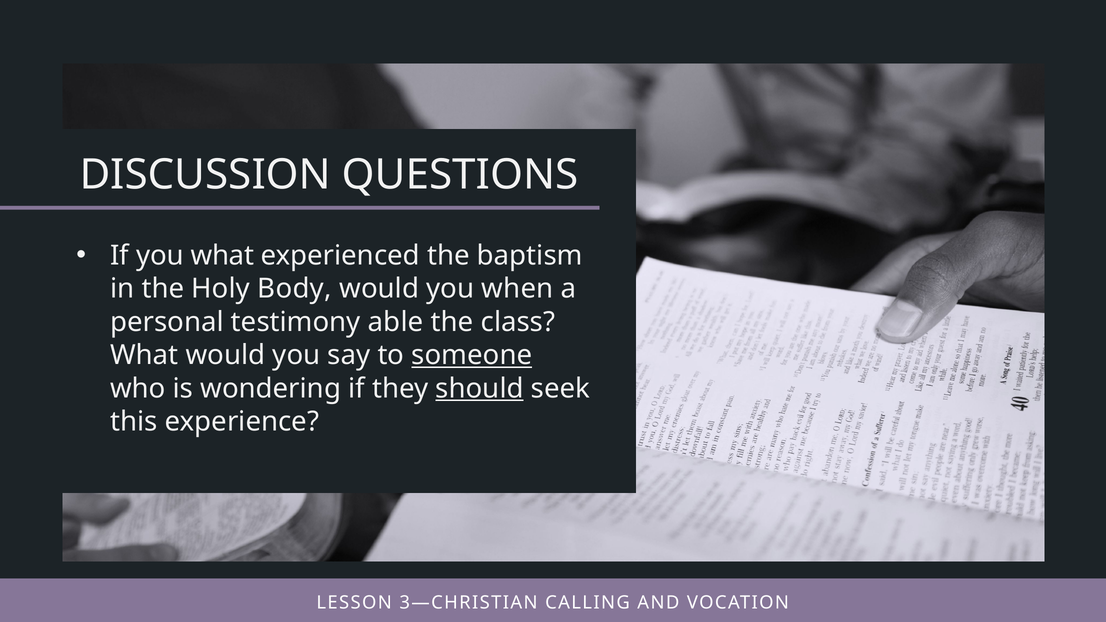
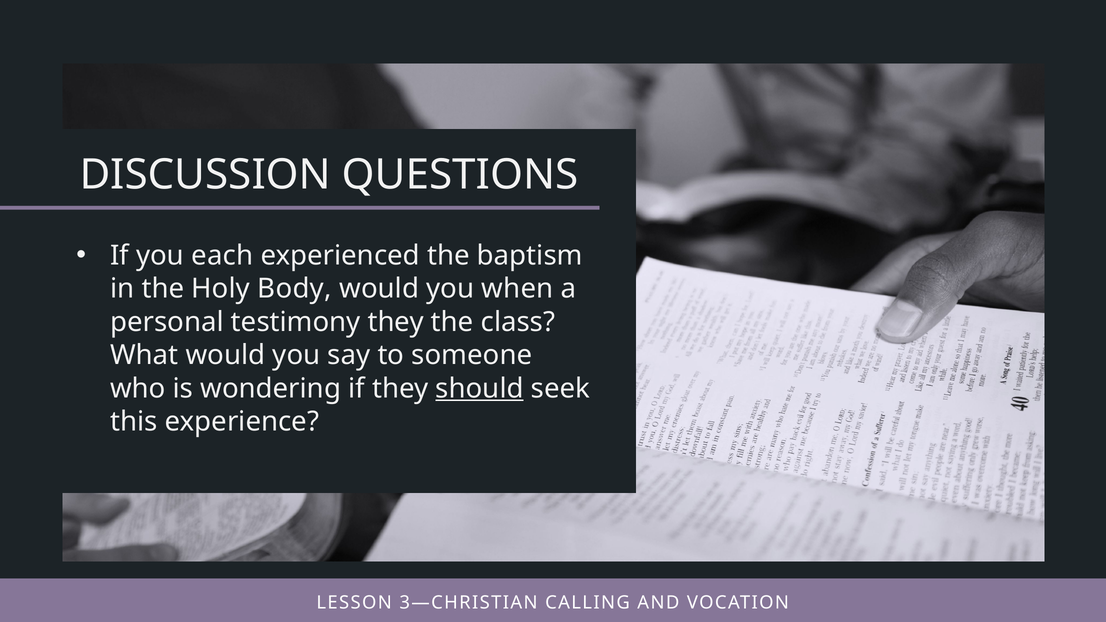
you what: what -> each (222, 256)
testimony able: able -> they (396, 322)
someone underline: present -> none (472, 355)
